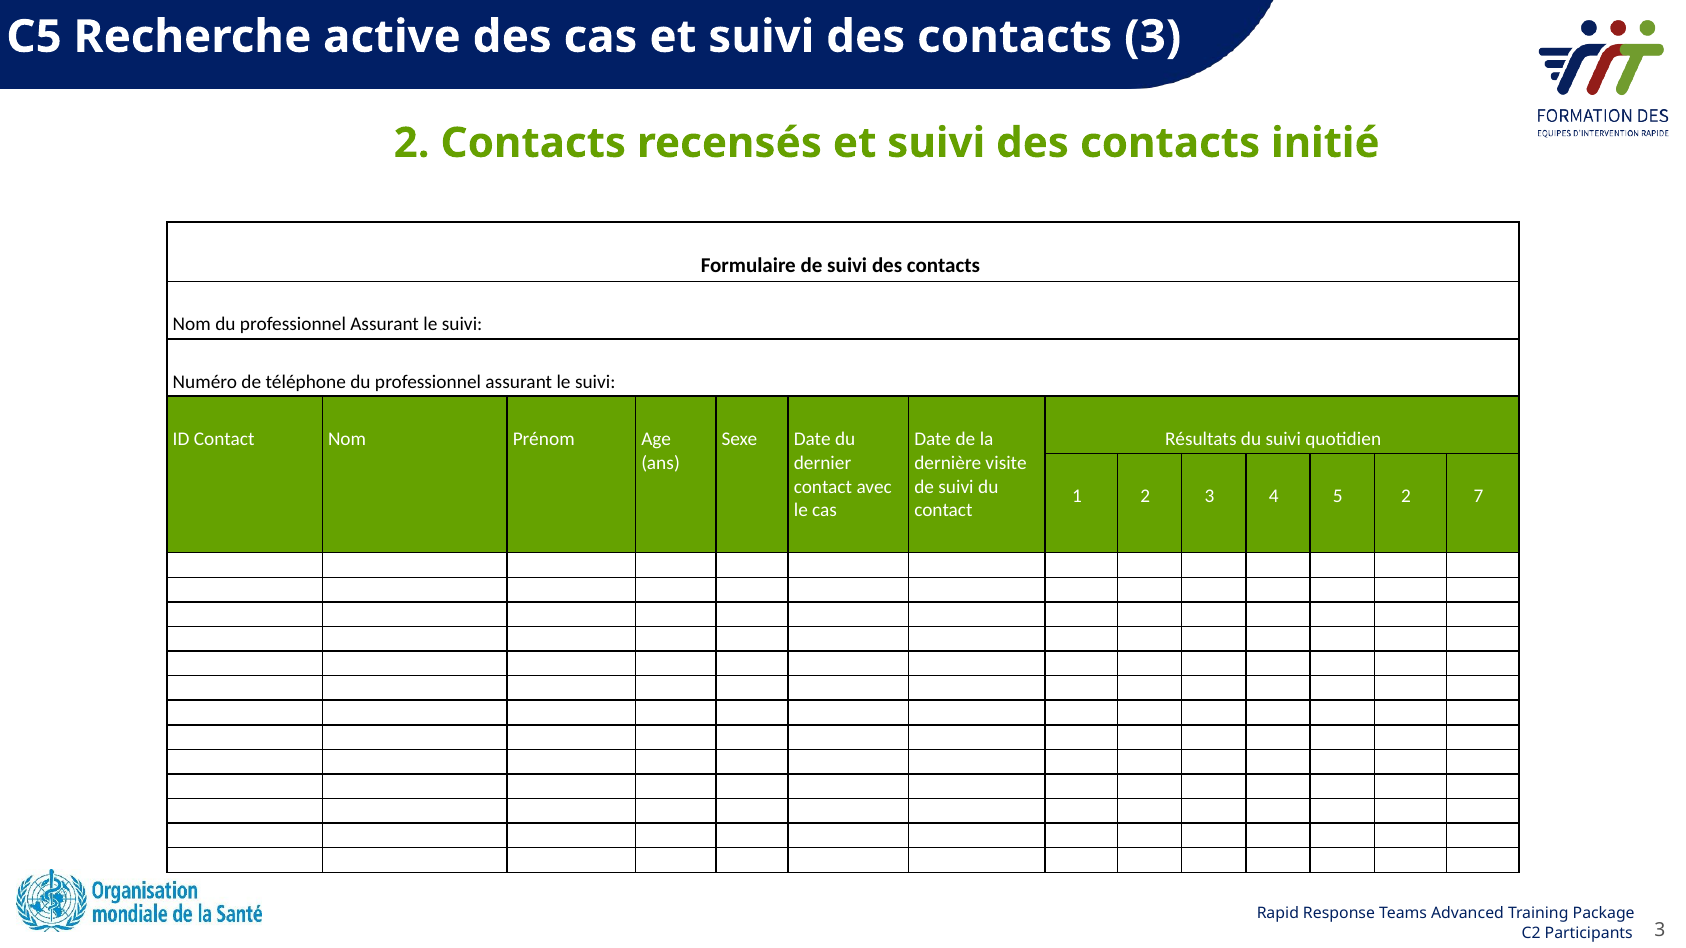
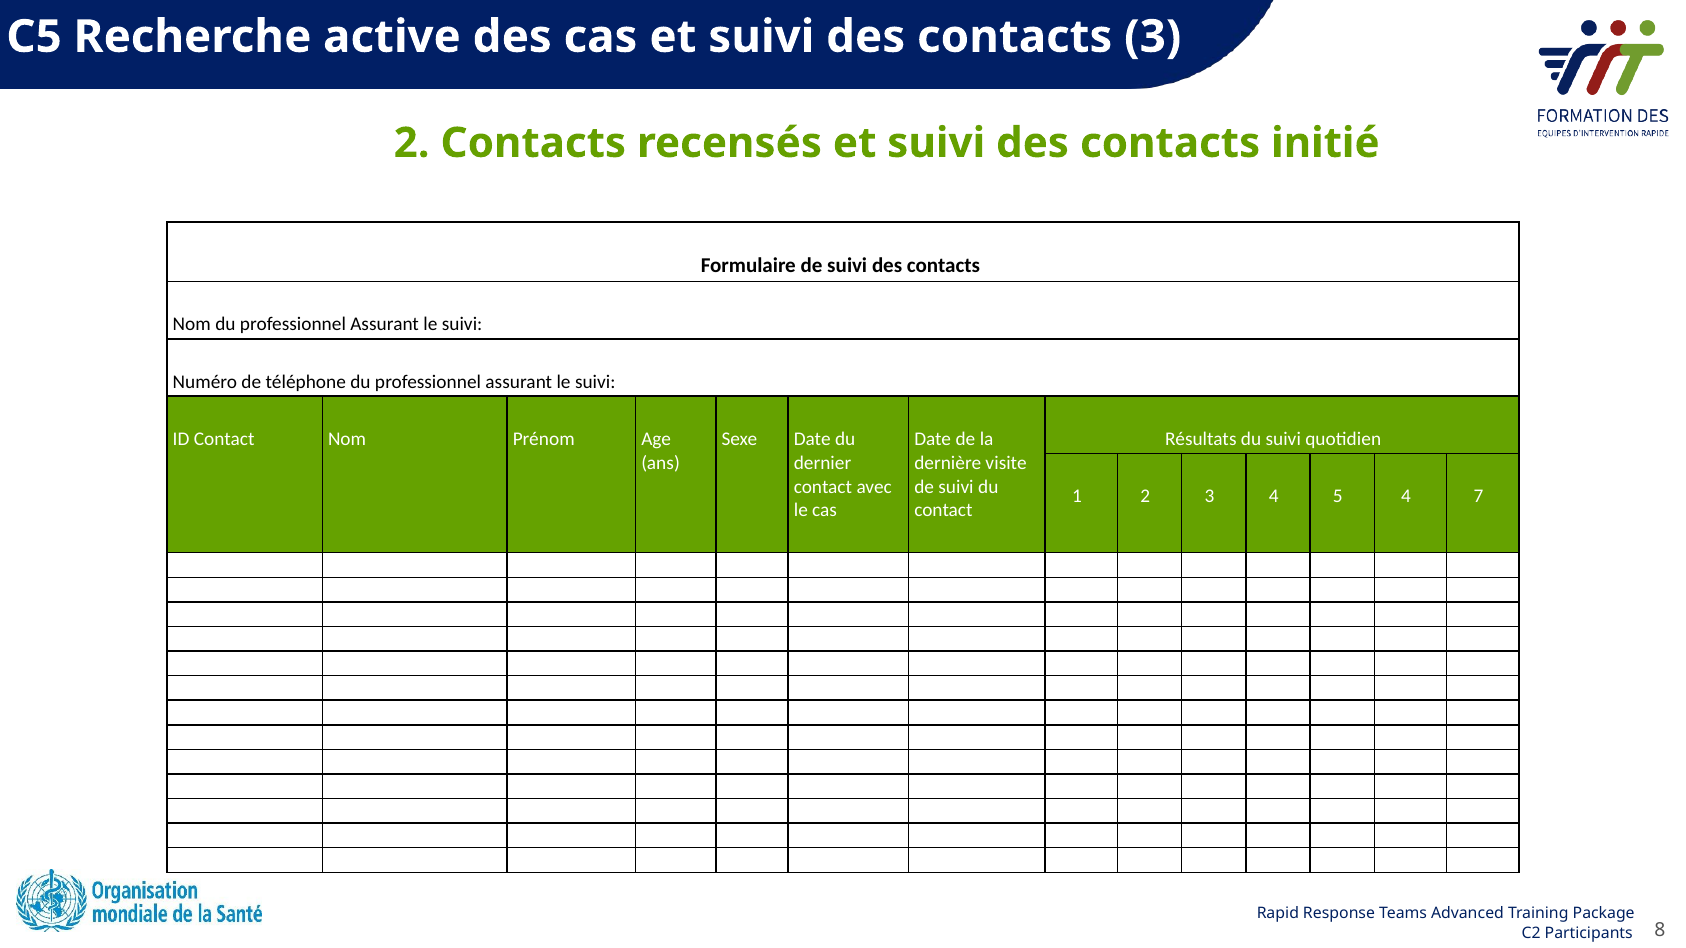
5 2: 2 -> 4 (1406, 497)
3: 3 -> 8 (1660, 930)
